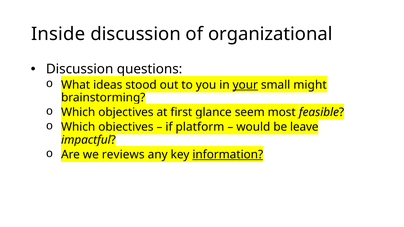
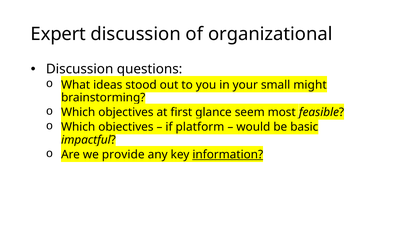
Inside: Inside -> Expert (58, 34)
your underline: present -> none (245, 85)
leave: leave -> basic (304, 127)
reviews: reviews -> provide (123, 155)
